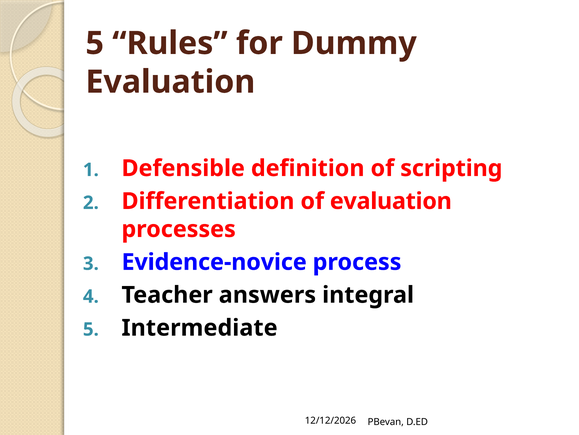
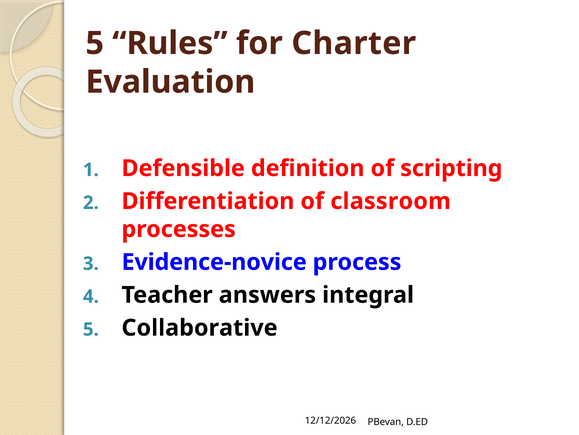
Dummy: Dummy -> Charter (354, 43)
of evaluation: evaluation -> classroom (391, 201)
Intermediate: Intermediate -> Collaborative (200, 327)
